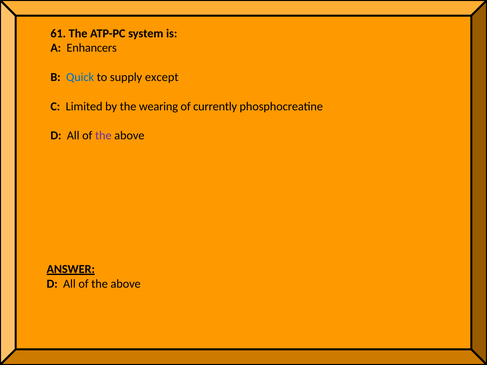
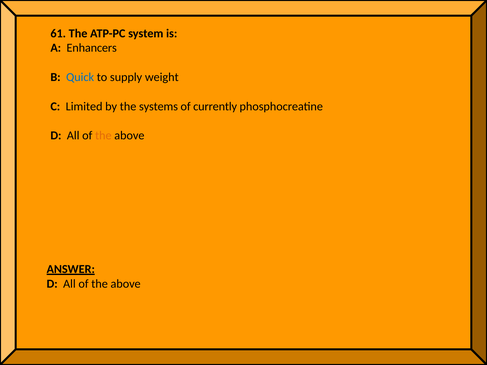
except: except -> weight (162, 77)
wearing: wearing -> systems (158, 106)
the colour: purple -> orange (103, 136)
